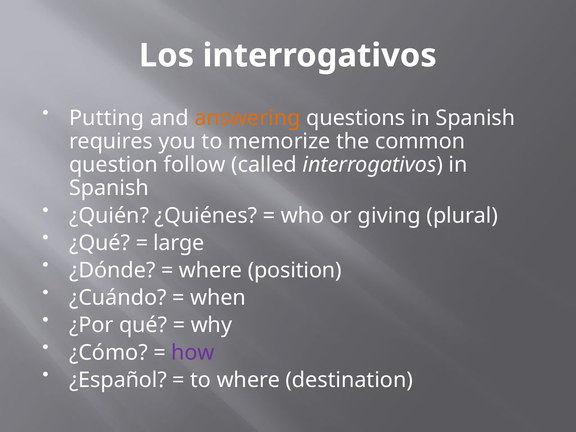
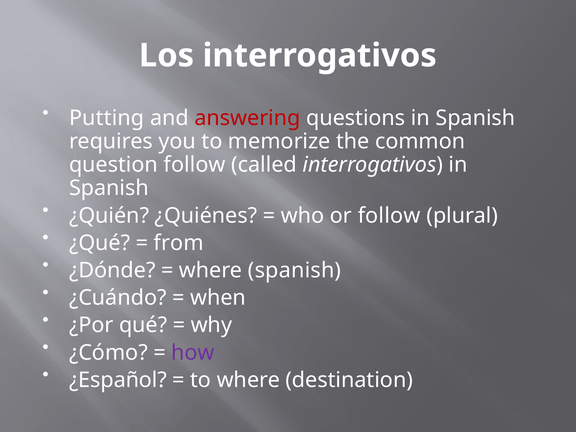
answering colour: orange -> red (247, 118)
or giving: giving -> follow (389, 216)
large: large -> from (179, 243)
where position: position -> spanish (295, 270)
